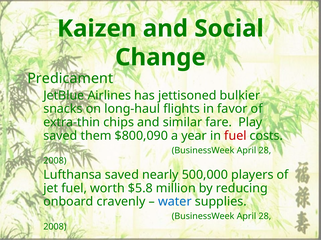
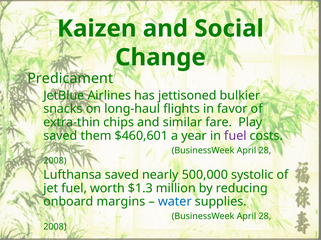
$800,090: $800,090 -> $460,601 (141, 136)
fuel colour: red -> purple (235, 136)
players: players -> systolic (252, 175)
$5.8: $5.8 -> $1.3 (140, 189)
cravenly: cravenly -> margins (121, 202)
